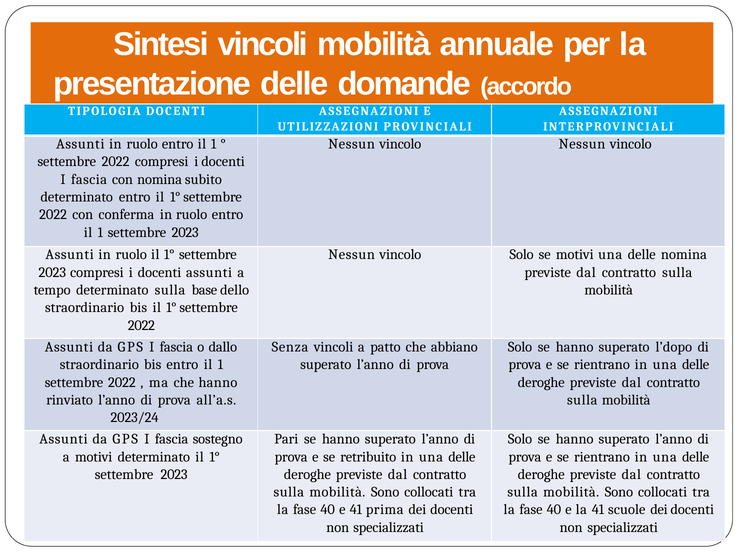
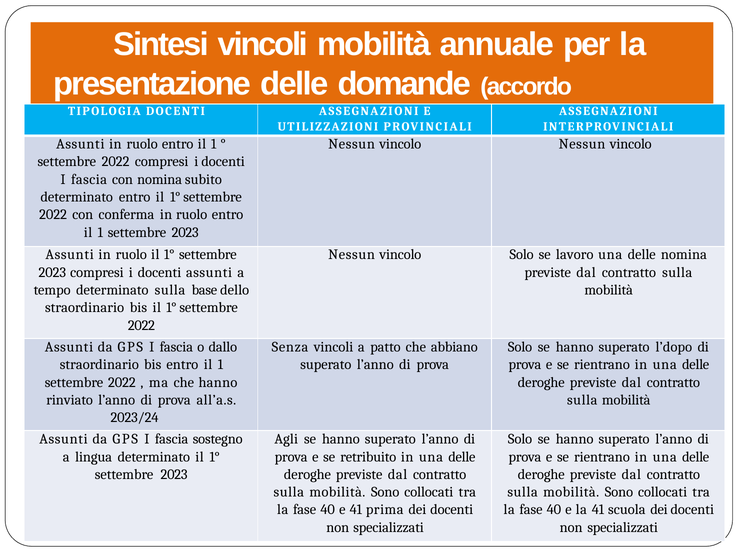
se motivi: motivi -> lavoro (575, 255)
Pari: Pari -> Agli (286, 439)
a motivi: motivi -> lingua (94, 456)
scuole: scuole -> scuola (627, 509)
